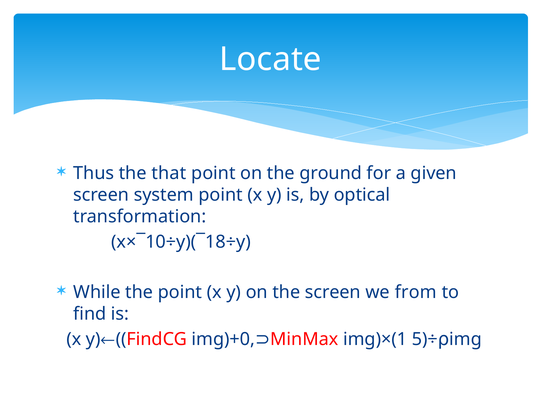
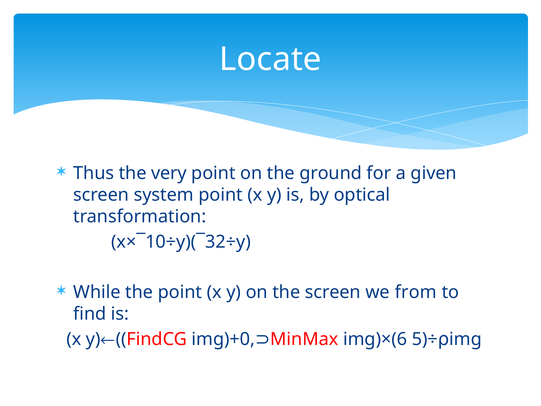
that: that -> very (169, 173)
x×¯10÷y)(¯18÷y: x×¯10÷y)(¯18÷y -> x×¯10÷y)(¯32÷y (181, 242)
img)×(1: img)×(1 -> img)×(6 (375, 339)
